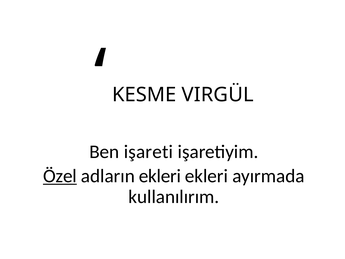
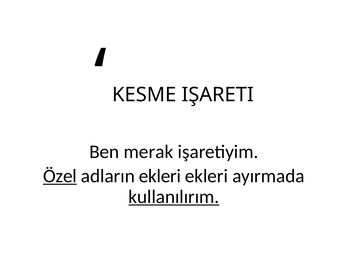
VIRGÜL: VIRGÜL -> IŞARETI (218, 95)
işareti: işareti -> merak (148, 152)
kullanılırım underline: none -> present (174, 197)
